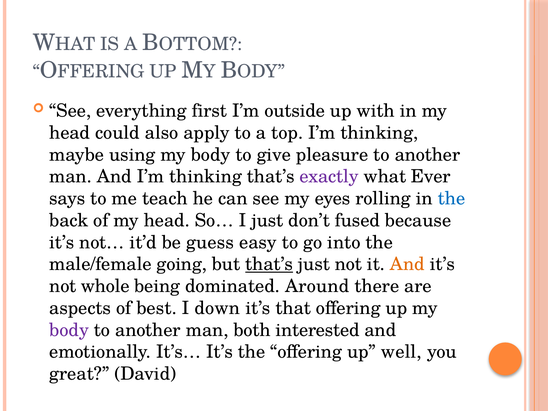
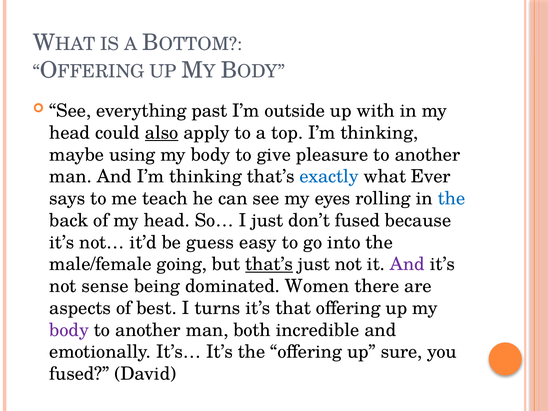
first: first -> past (209, 111)
also underline: none -> present (162, 133)
exactly colour: purple -> blue (329, 177)
And colour: orange -> purple (407, 264)
whole: whole -> sense (105, 286)
Around: Around -> Women (317, 286)
down: down -> turns (217, 308)
interested: interested -> incredible (317, 330)
well: well -> sure (401, 352)
great: great -> fused (79, 374)
